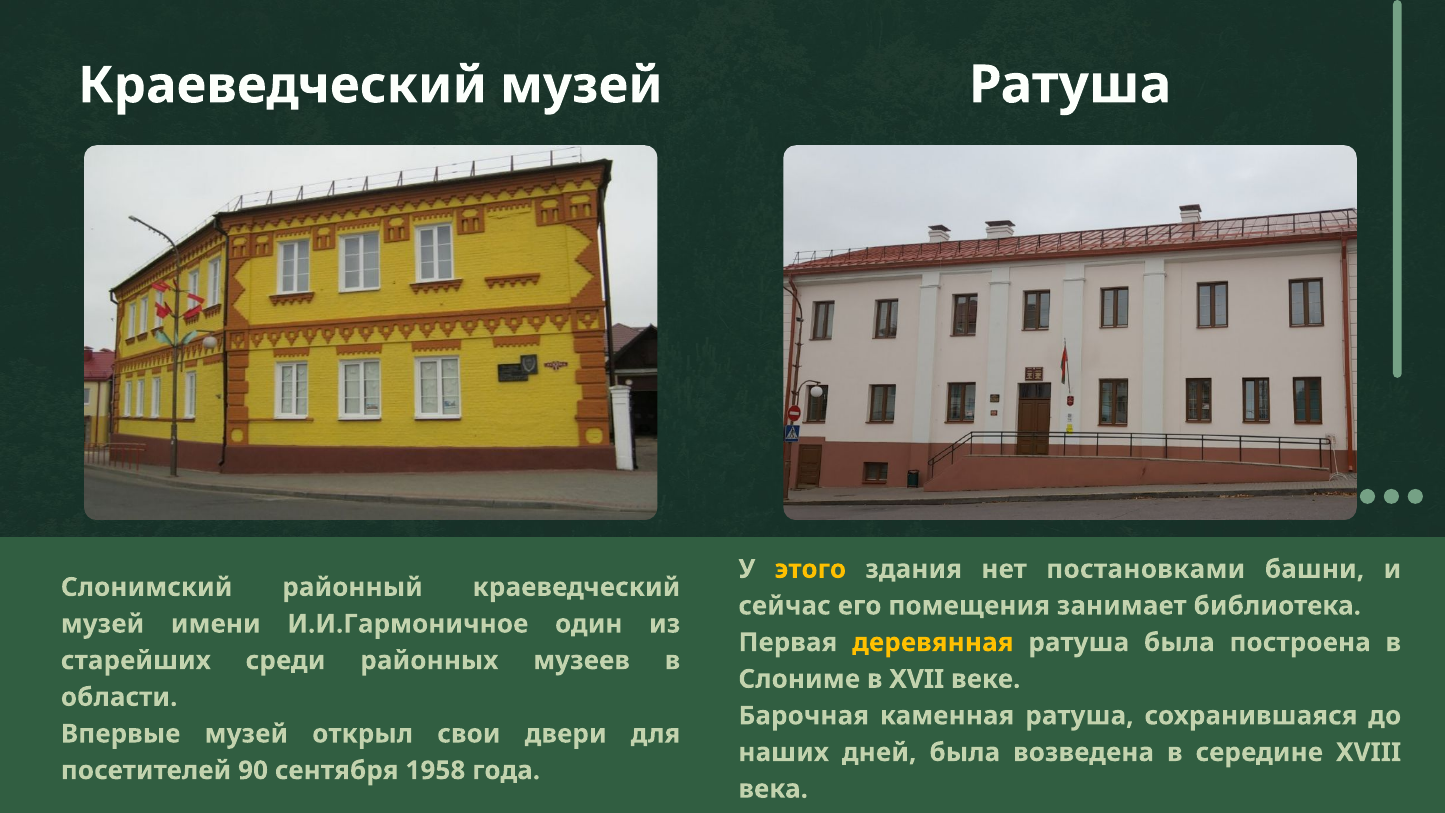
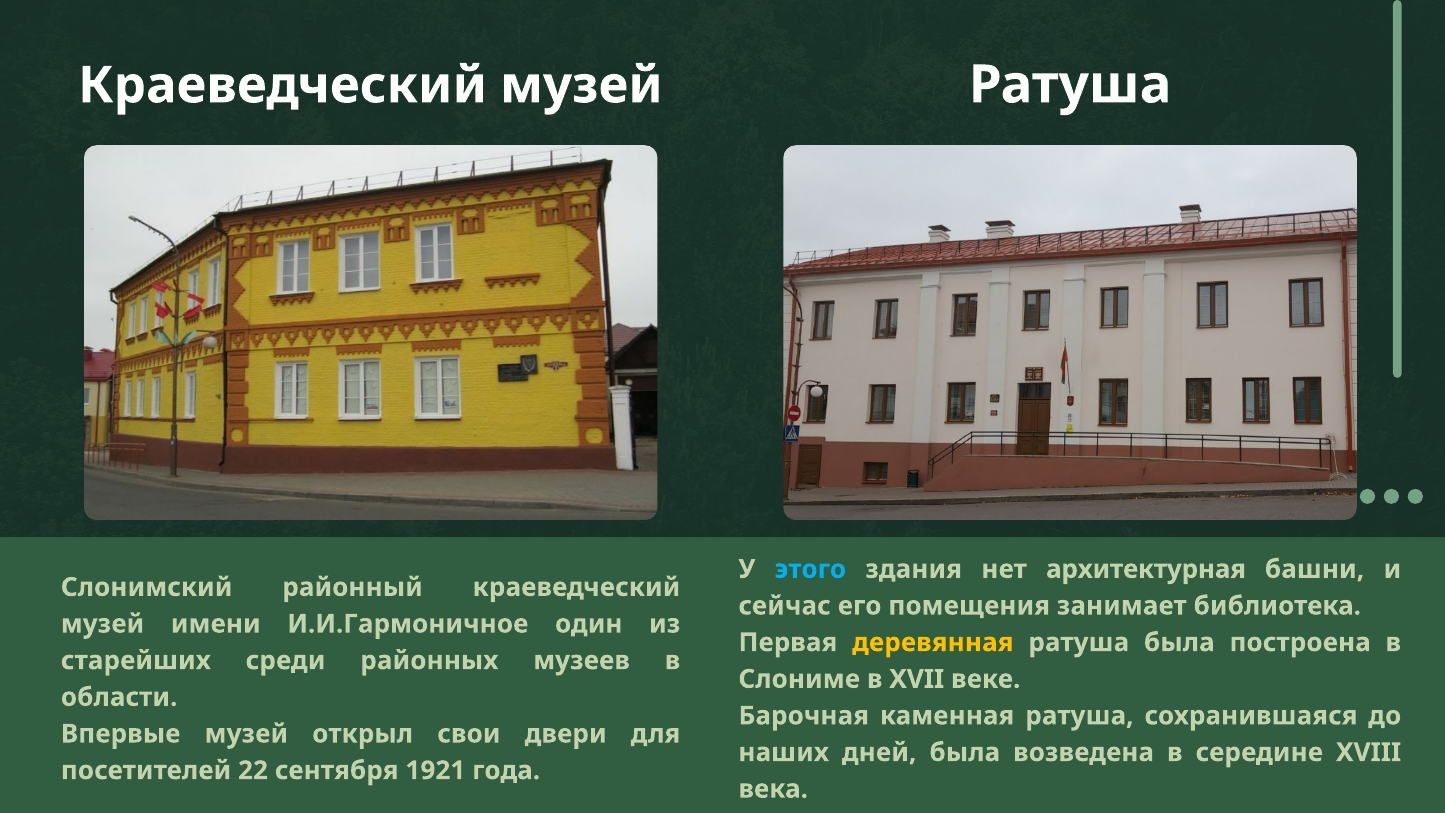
этого colour: yellow -> light blue (810, 569)
постановками: постановками -> архитектурная (1146, 569)
90: 90 -> 22 (253, 770)
1958: 1958 -> 1921 (435, 770)
